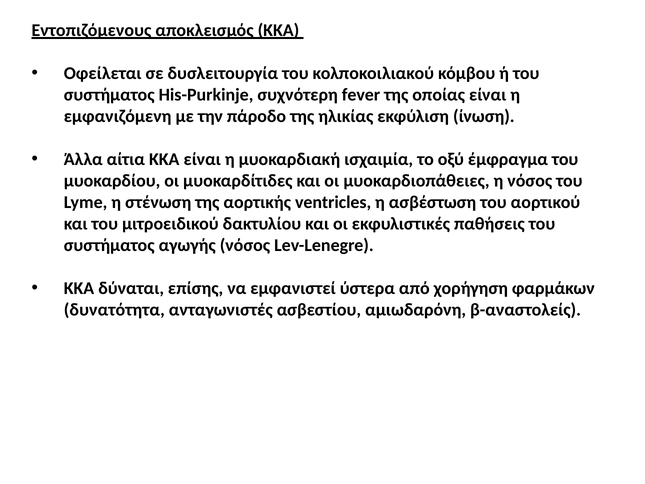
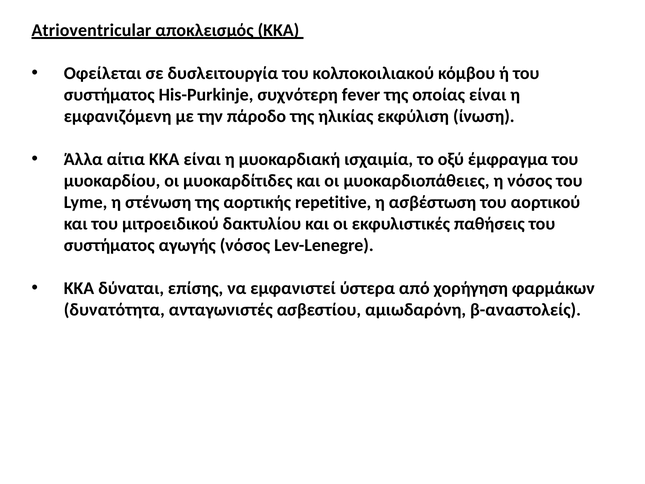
Εντοπιζόμενους: Εντοπιζόμενους -> Atrioventricular (91, 30)
ventricles: ventricles -> repetitive (333, 202)
